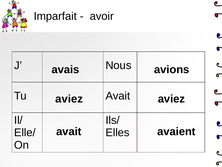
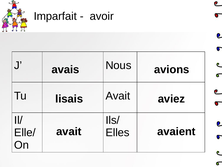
aviez: aviez -> lisais (69, 99)
